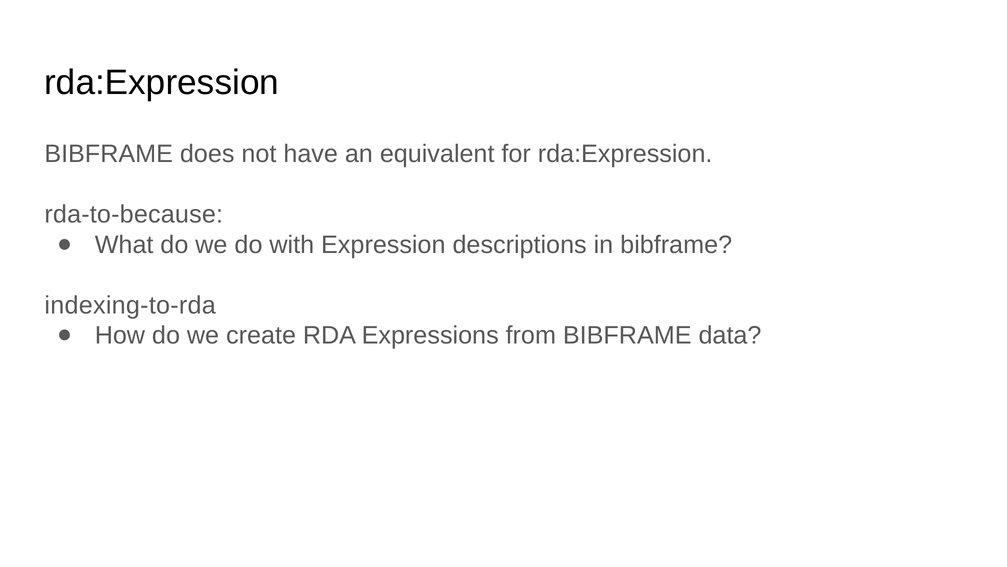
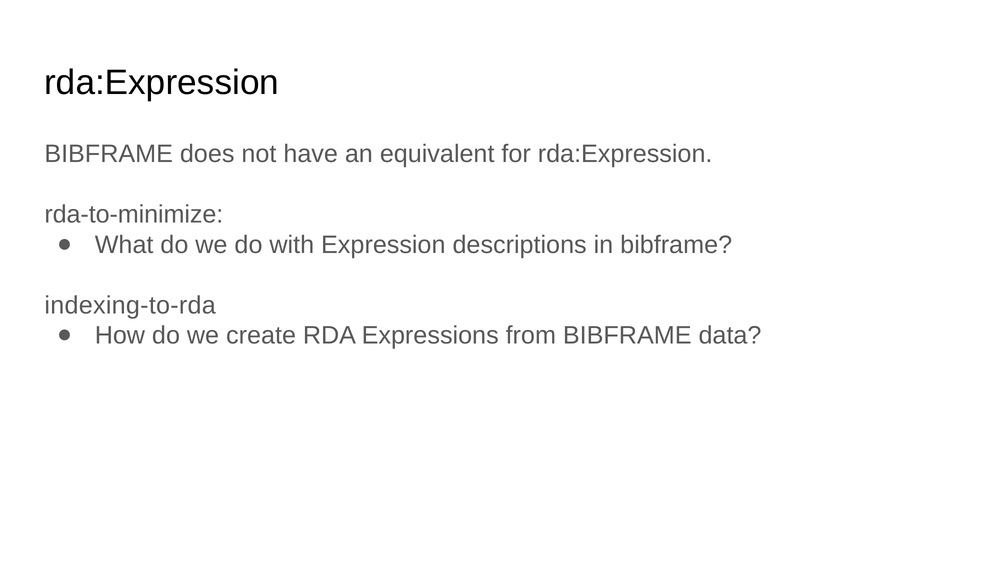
rda-to-because: rda-to-because -> rda-to-minimize (134, 214)
